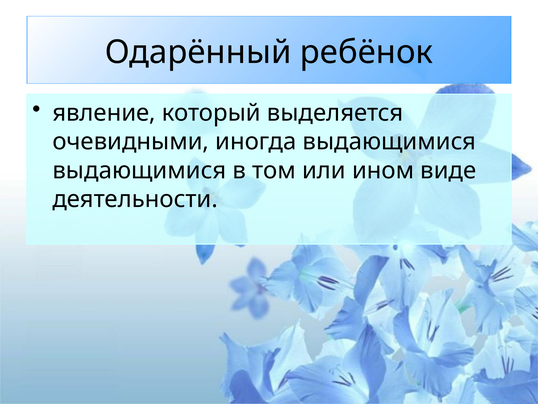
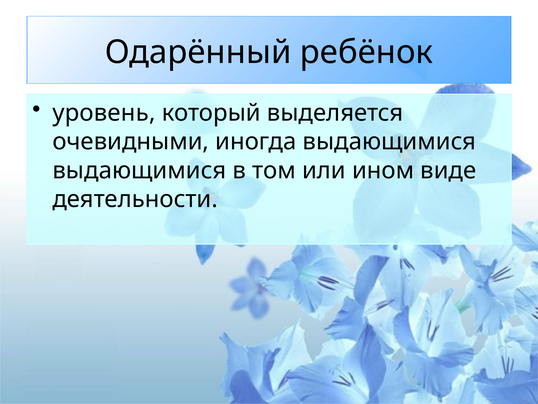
явление: явление -> уровень (104, 113)
